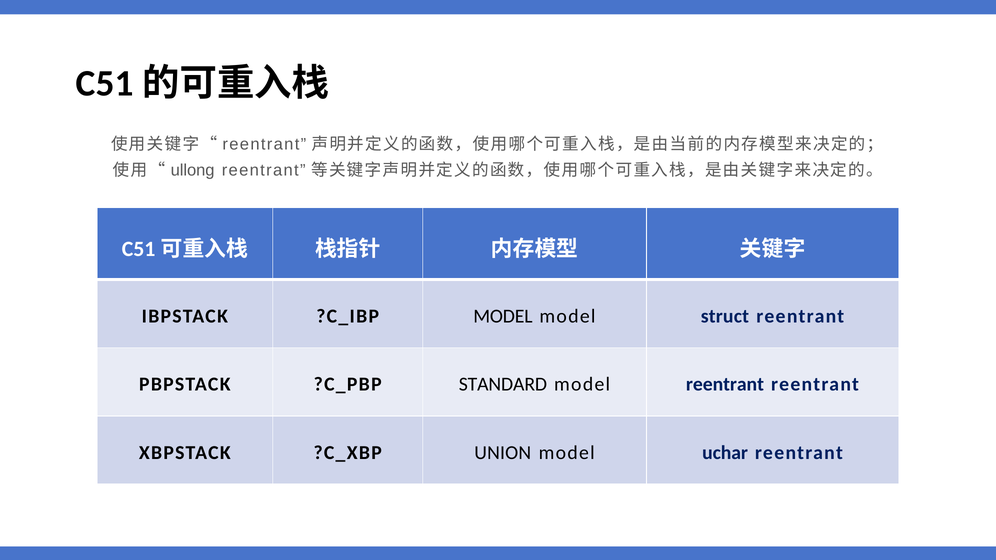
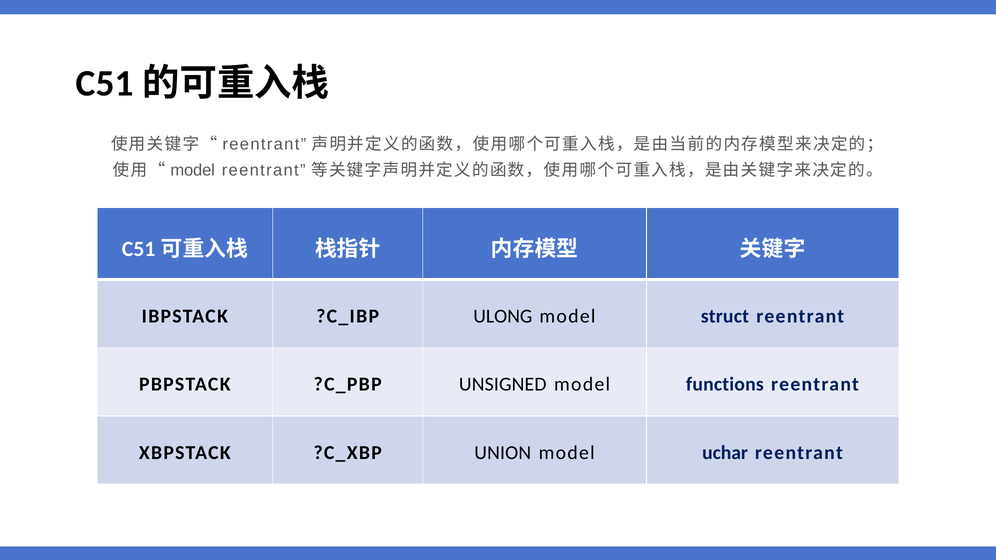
ullong: ullong -> model (193, 170)
MODEL: MODEL -> ULONG (503, 316)
STANDARD: STANDARD -> UNSIGNED (503, 385)
model reentrant: reentrant -> functions (725, 385)
